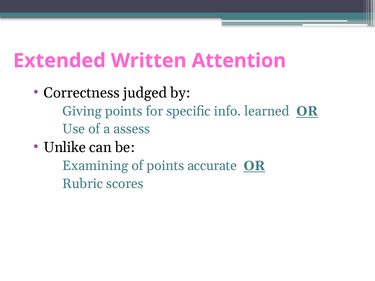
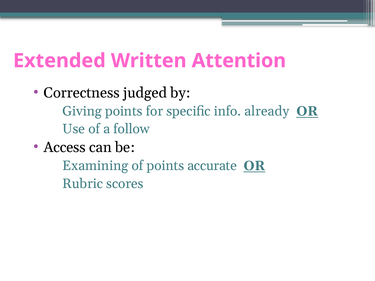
learned: learned -> already (267, 111)
assess: assess -> follow (132, 129)
Unlike: Unlike -> Access (65, 148)
